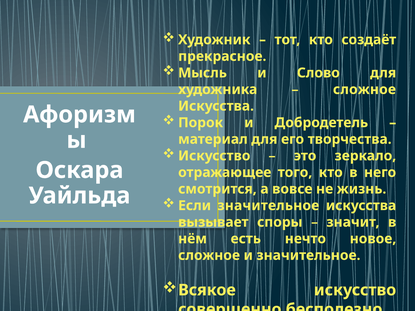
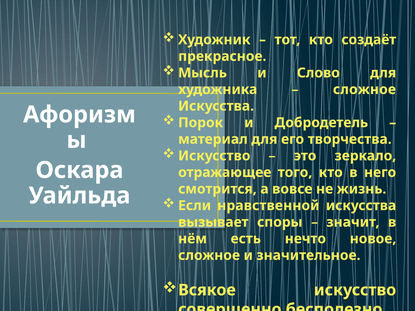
Если значительное: значительное -> нравственной (268, 206)
